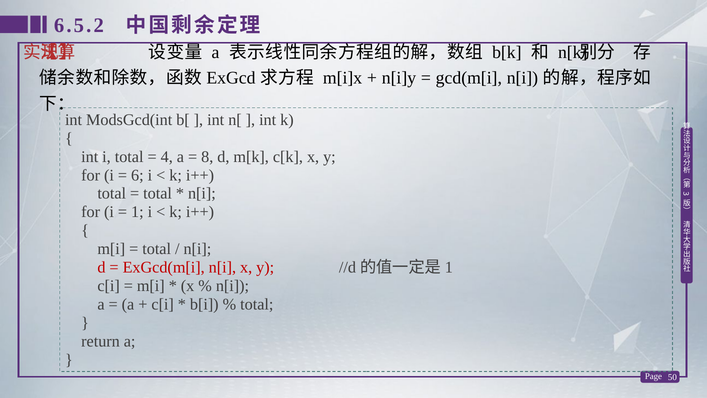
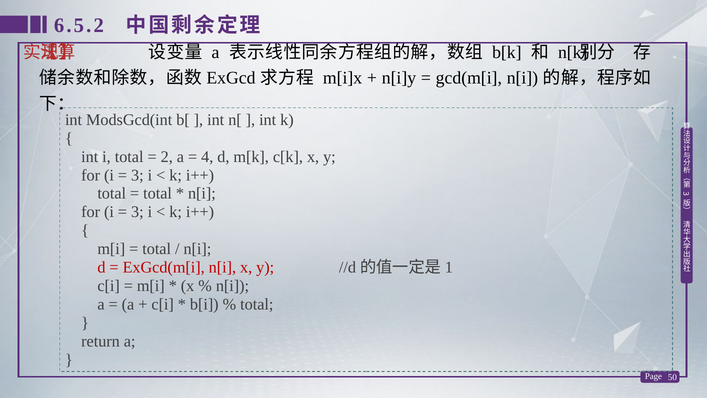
4: 4 -> 2 (167, 157)
8: 8 -> 4 (207, 157)
6: 6 -> 3 (137, 175)
1: 1 -> 3 (137, 212)
